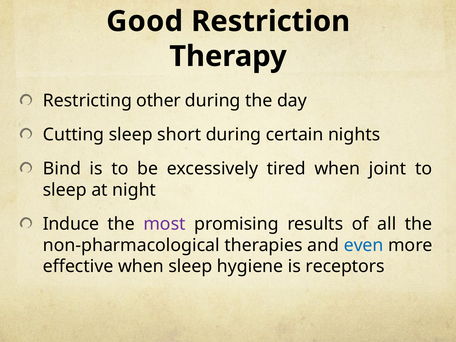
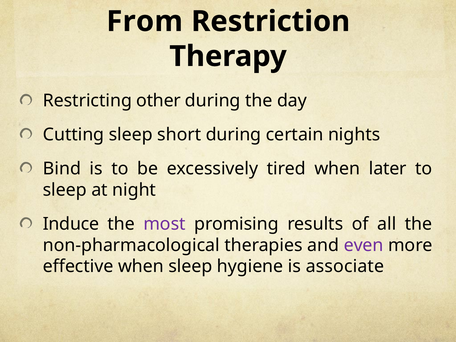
Good: Good -> From (145, 21)
joint: joint -> later (388, 169)
even colour: blue -> purple (364, 245)
receptors: receptors -> associate (345, 266)
